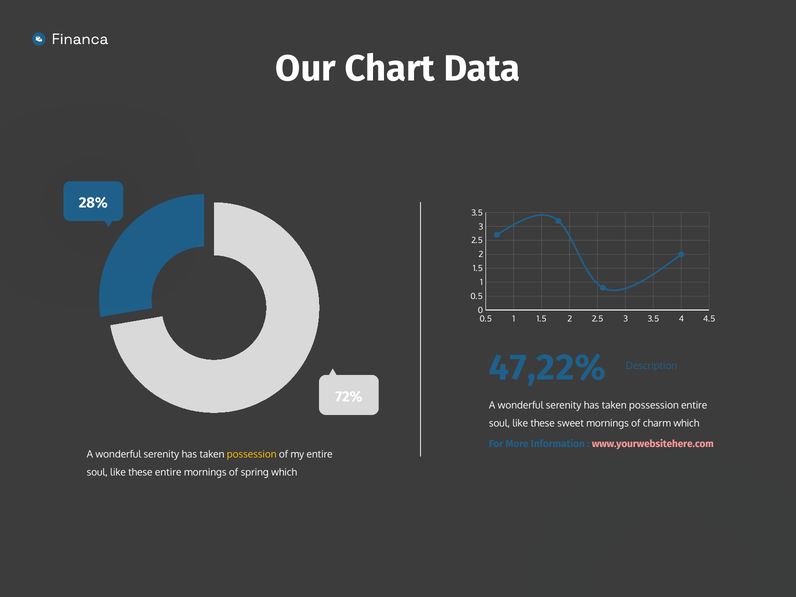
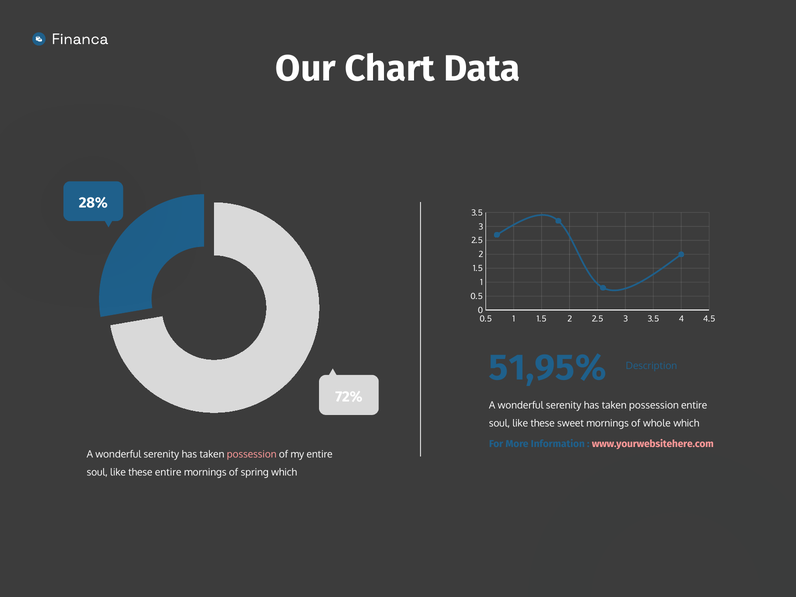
47,22%: 47,22% -> 51,95% (548, 368)
charm: charm -> whole (657, 424)
possession colour: yellow -> pink (252, 454)
